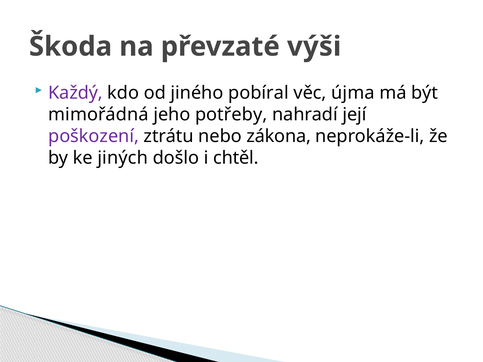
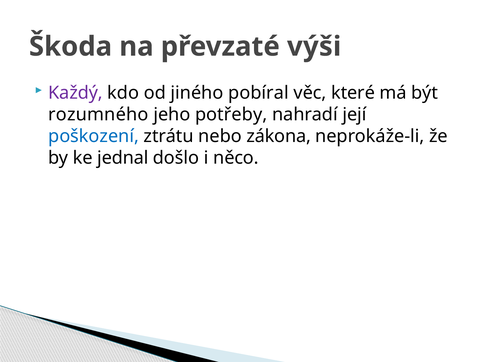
újma: újma -> které (353, 93)
mimořádná: mimořádná -> rozumného (98, 115)
poškození colour: purple -> blue (94, 136)
jiných: jiných -> jednal (123, 158)
chtěl: chtěl -> něco (236, 158)
